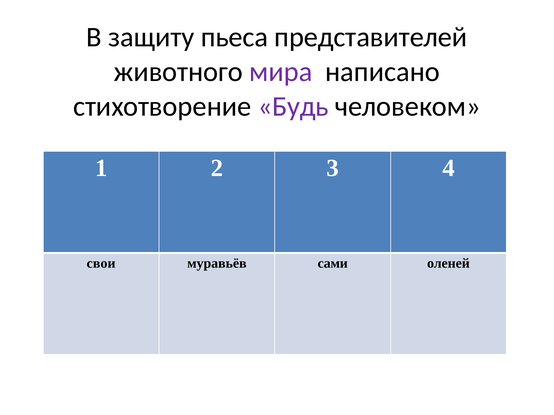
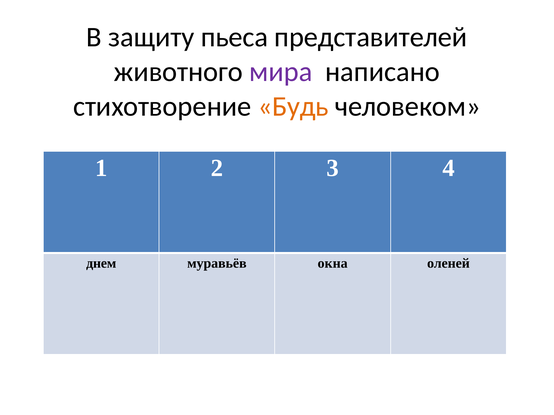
Будь colour: purple -> orange (293, 106)
свои: свои -> днем (101, 264)
сами: сами -> окна (333, 264)
